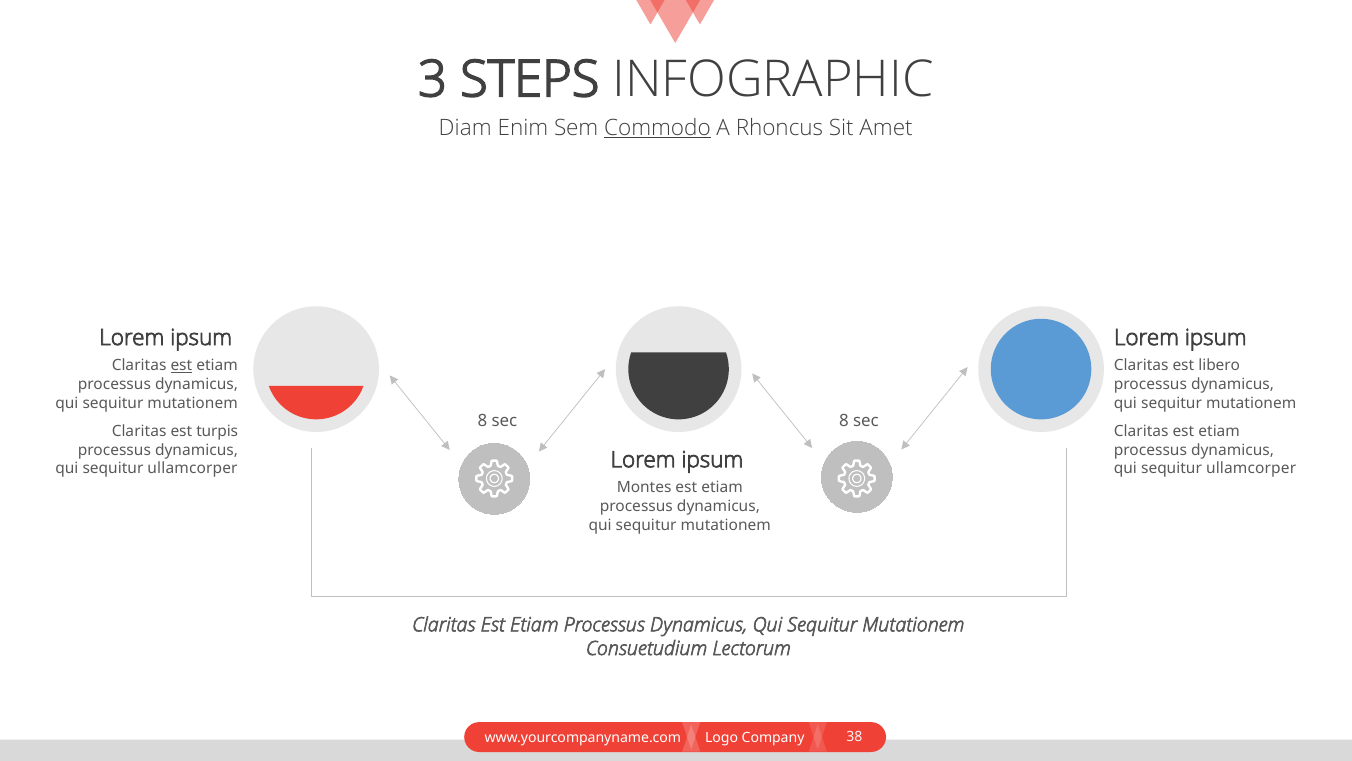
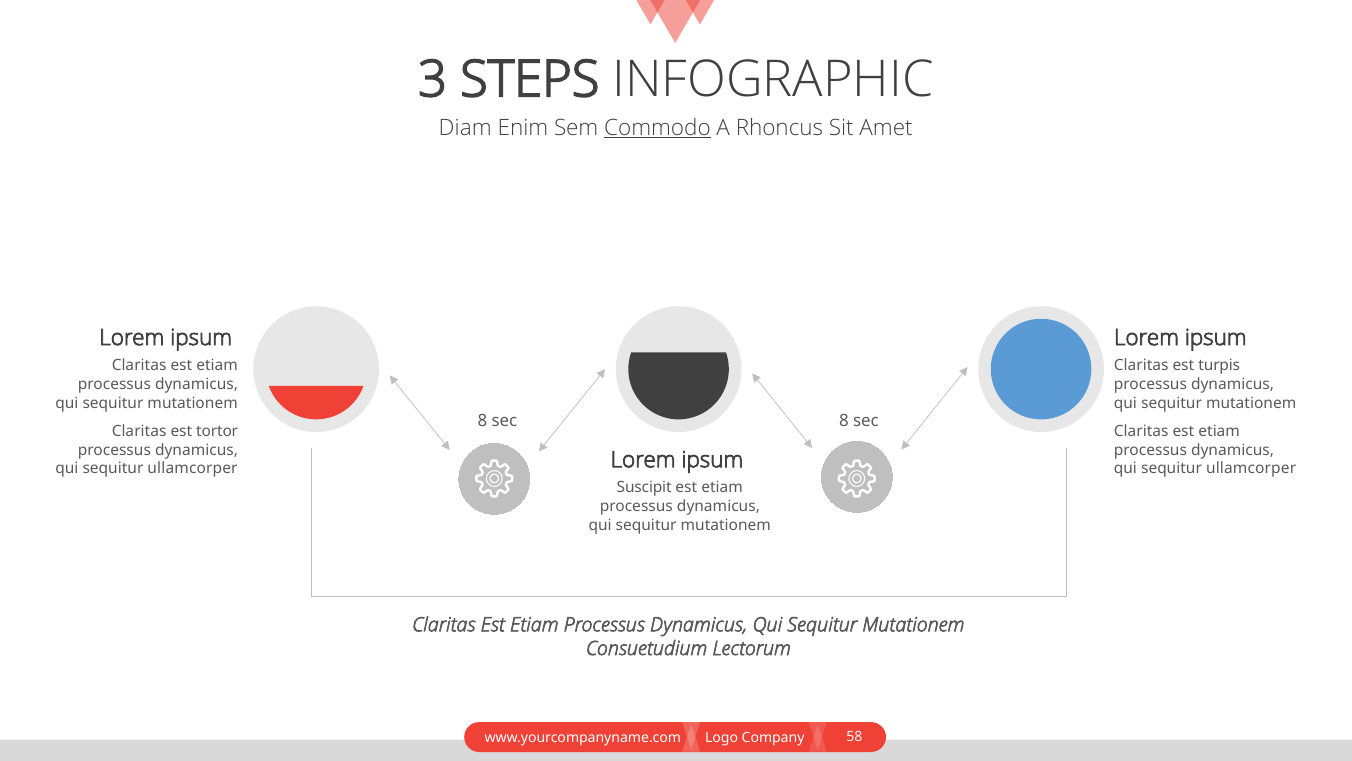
est underline: present -> none (181, 365)
libero: libero -> turpis (1219, 365)
turpis: turpis -> tortor (217, 431)
Montes: Montes -> Suscipit (644, 488)
38: 38 -> 58 (854, 736)
